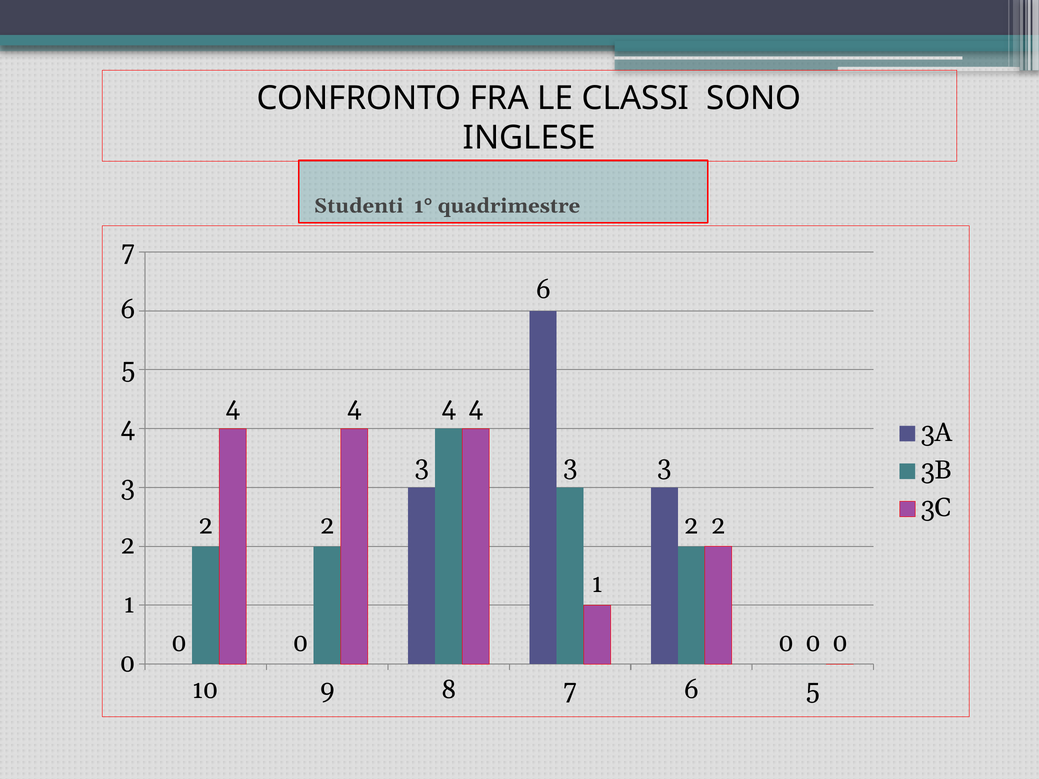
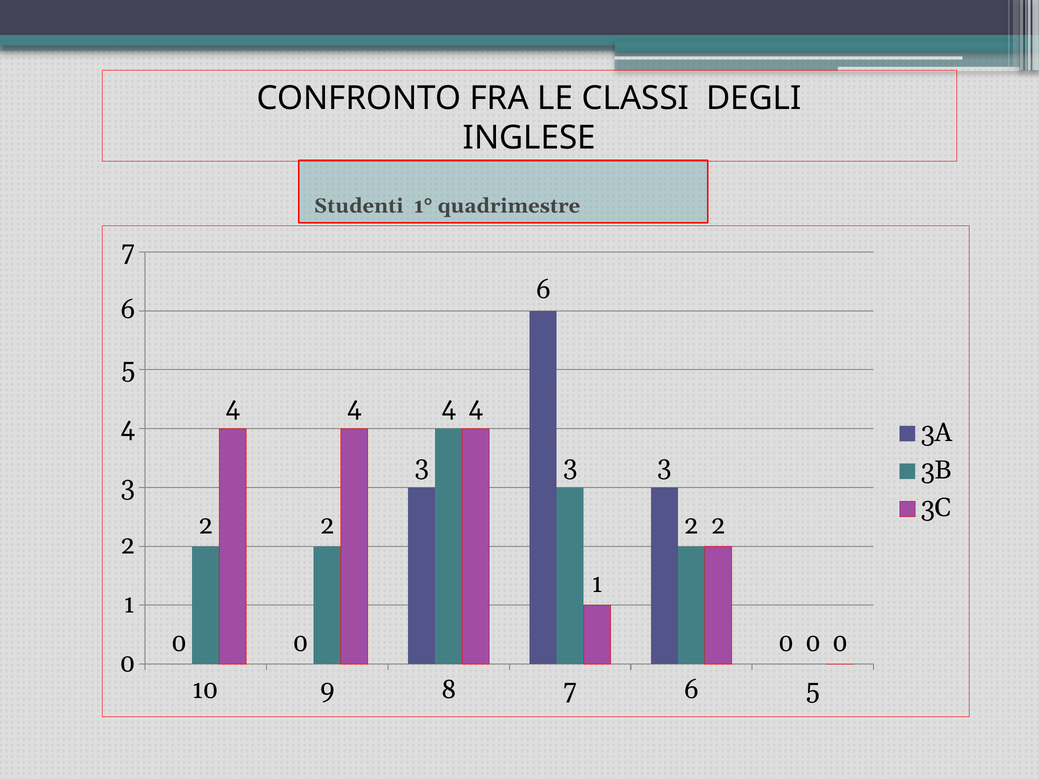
SONO: SONO -> DEGLI (754, 98)
